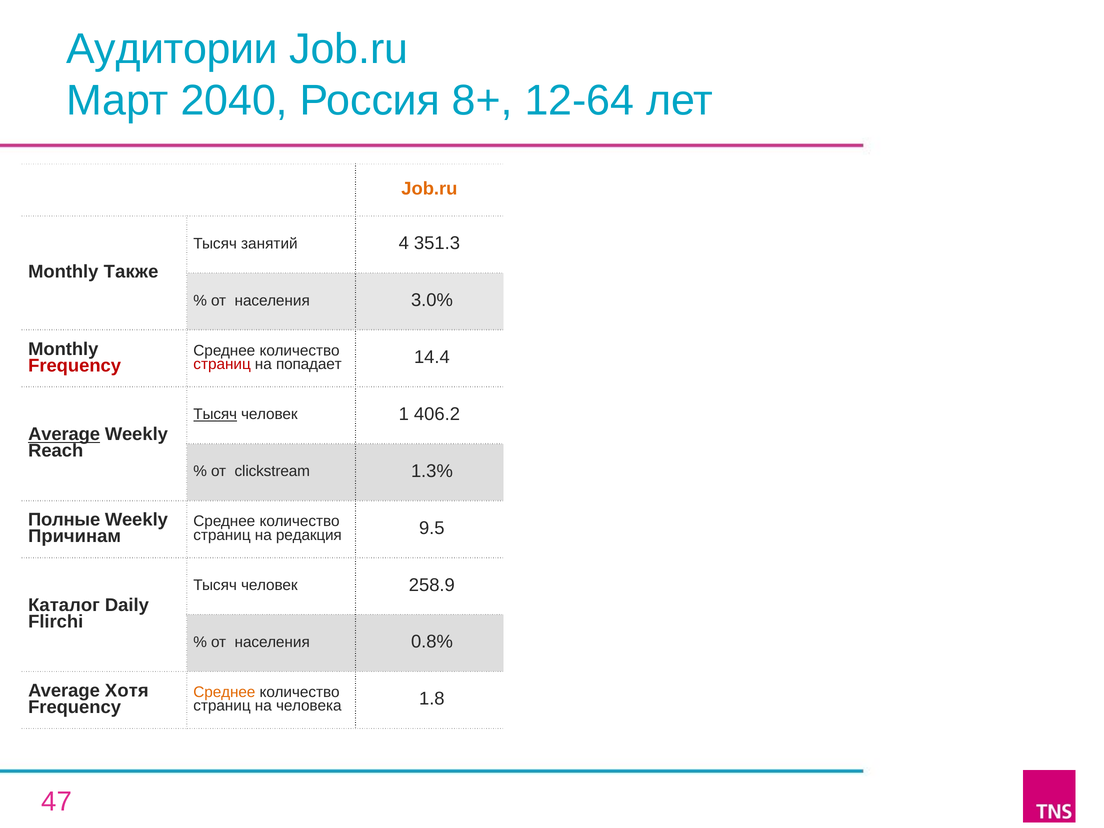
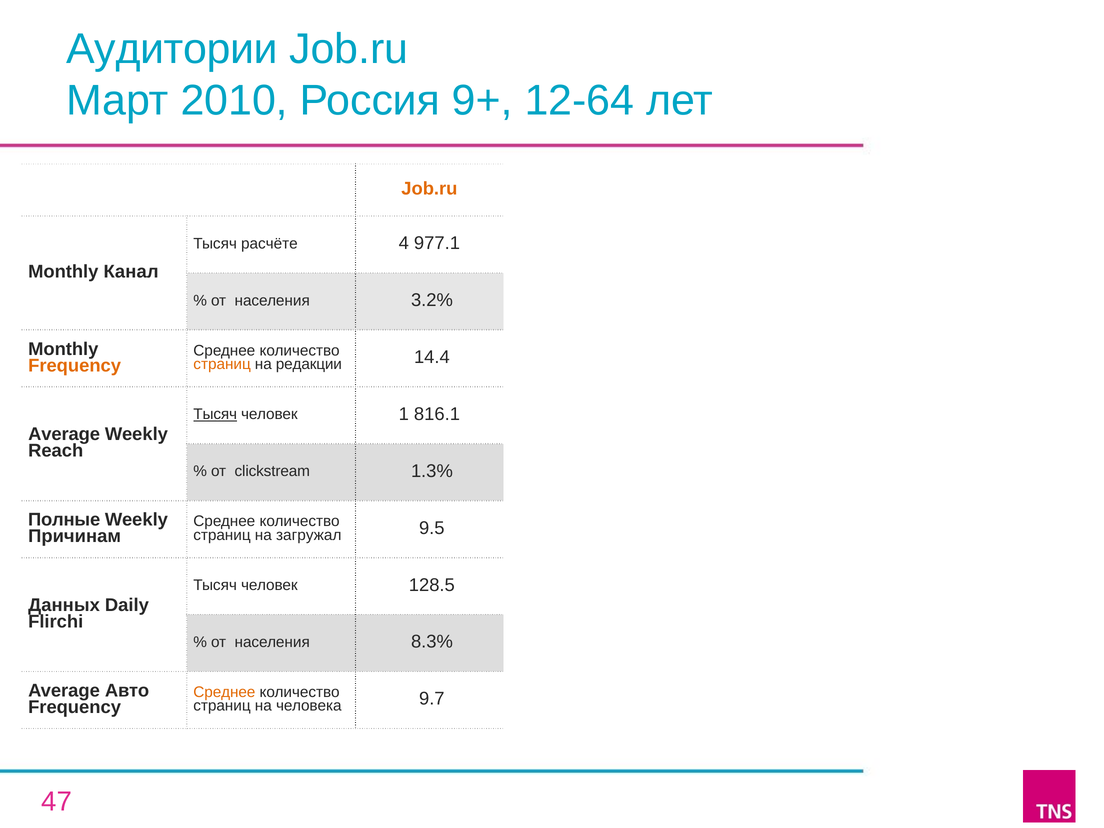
2040: 2040 -> 2010 (234, 100)
8+: 8+ -> 9+ (482, 100)
занятий: занятий -> расчёте (269, 244)
351.3: 351.3 -> 977.1 (437, 243)
Также: Также -> Канал (131, 272)
3.0%: 3.0% -> 3.2% (432, 300)
Frequency colour: red -> orange (75, 365)
страниц colour: red -> orange (222, 364)
попадает: попадает -> редакции (309, 364)
406.2: 406.2 -> 816.1 (437, 414)
Average underline: present -> none (64, 434)
редакция: редакция -> загружал (309, 535)
258.9: 258.9 -> 128.5 (432, 585)
Каталог: Каталог -> Данных (64, 605)
0.8%: 0.8% -> 8.3% (432, 642)
Хотя: Хотя -> Авто (127, 691)
1.8: 1.8 -> 9.7 (432, 699)
